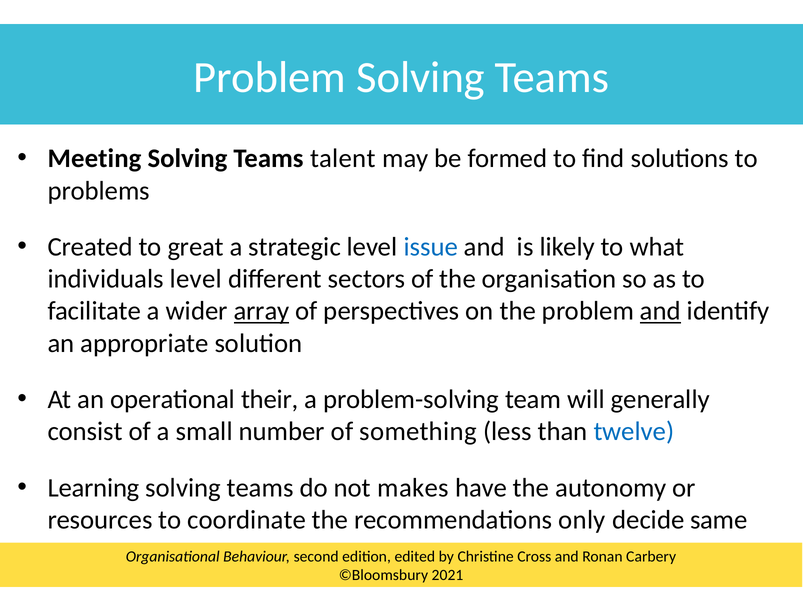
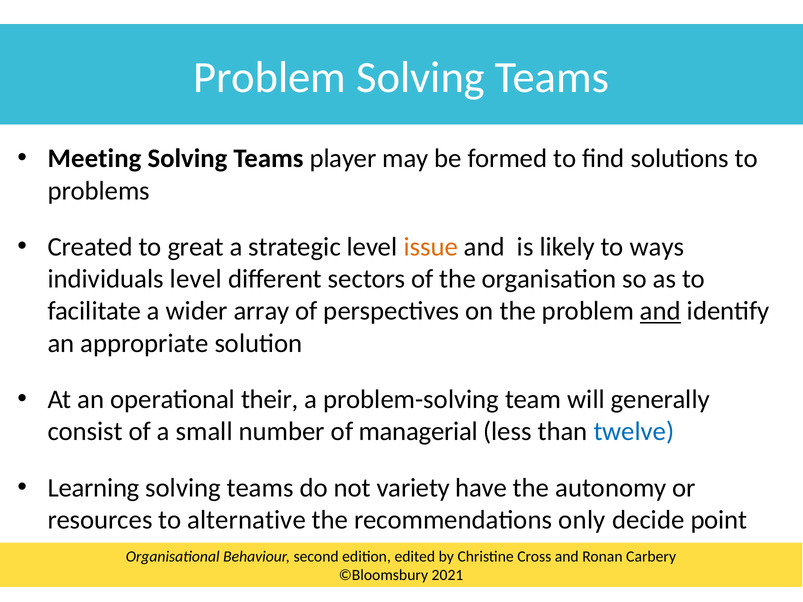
talent: talent -> player (343, 159)
issue colour: blue -> orange (431, 247)
what: what -> ways (657, 247)
array underline: present -> none (262, 311)
something: something -> managerial (418, 432)
makes: makes -> variety (413, 488)
coordinate: coordinate -> alternative (247, 520)
same: same -> point (719, 520)
